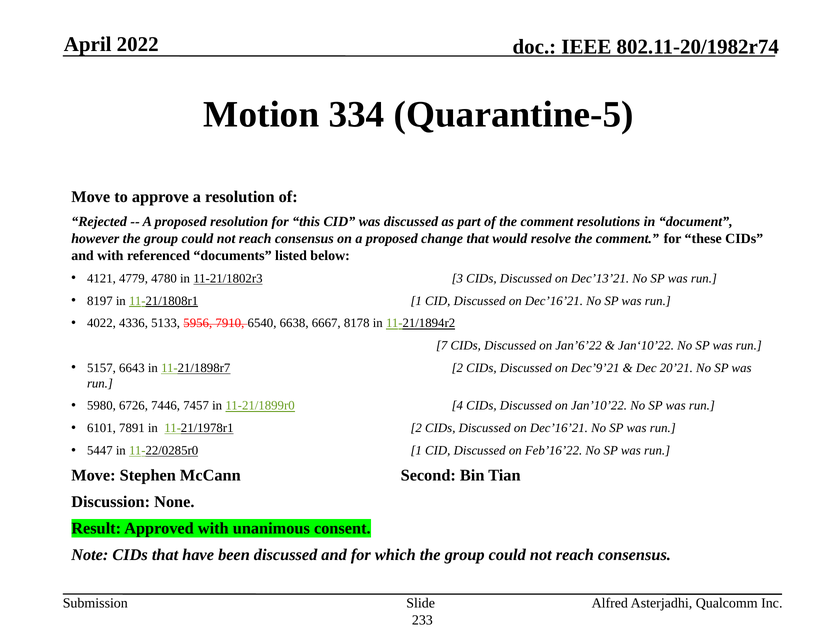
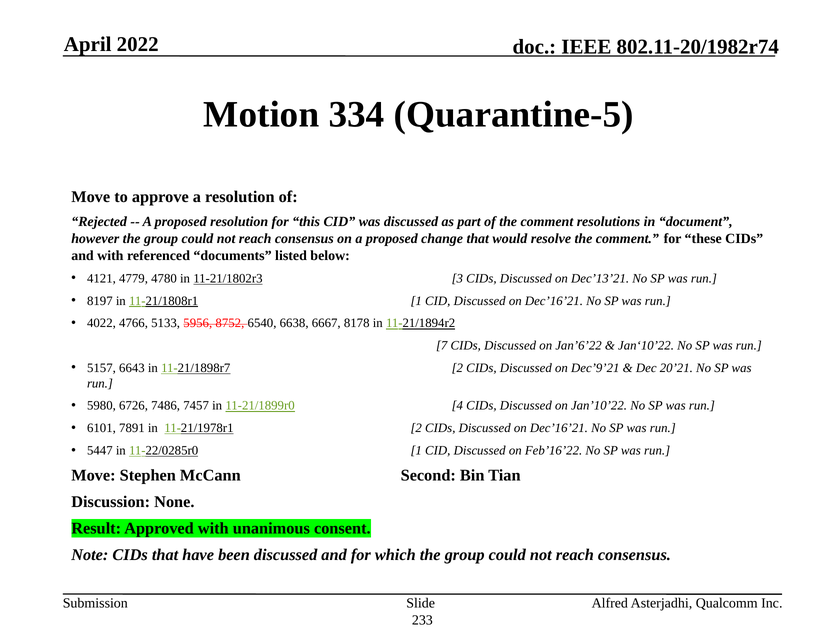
4336: 4336 -> 4766 (134, 323)
7910: 7910 -> 8752 (230, 323)
7446: 7446 -> 7486 (166, 405)
